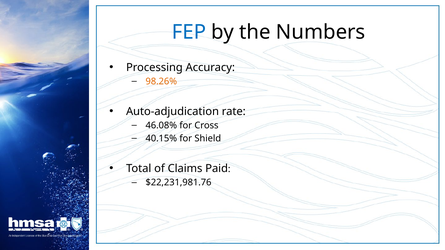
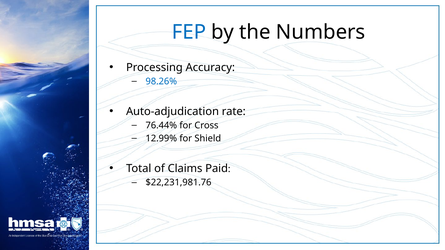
98.26% colour: orange -> blue (161, 81)
46.08%: 46.08% -> 76.44% (161, 126)
40.15%: 40.15% -> 12.99% (161, 139)
